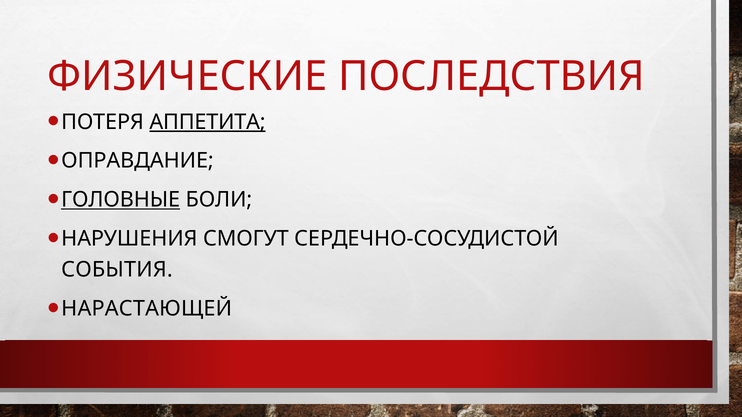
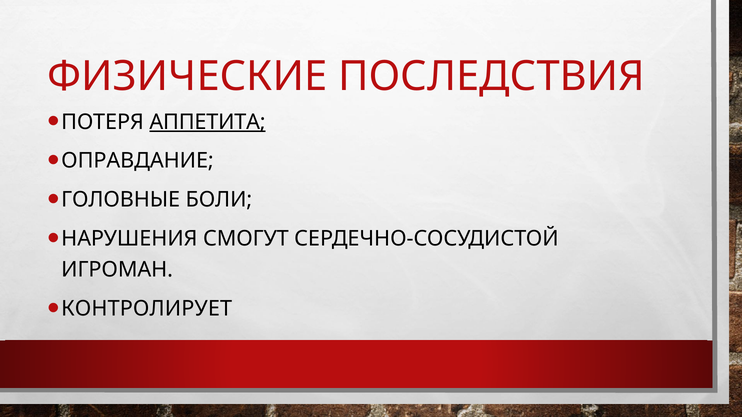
ГОЛОВНЫЕ underline: present -> none (121, 200)
СОБЫТИЯ: СОБЫТИЯ -> ИГРОМАН (117, 270)
НАРАСТАЮЩЕЙ: НАРАСТАЮЩЕЙ -> КОНТРОЛИРУЕТ (147, 309)
